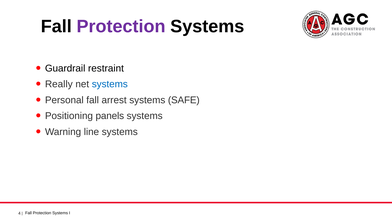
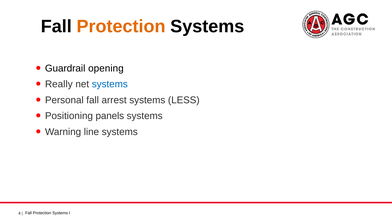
Protection colour: purple -> orange (121, 26)
restraint: restraint -> opening (106, 68)
SAFE: SAFE -> LESS (184, 100)
